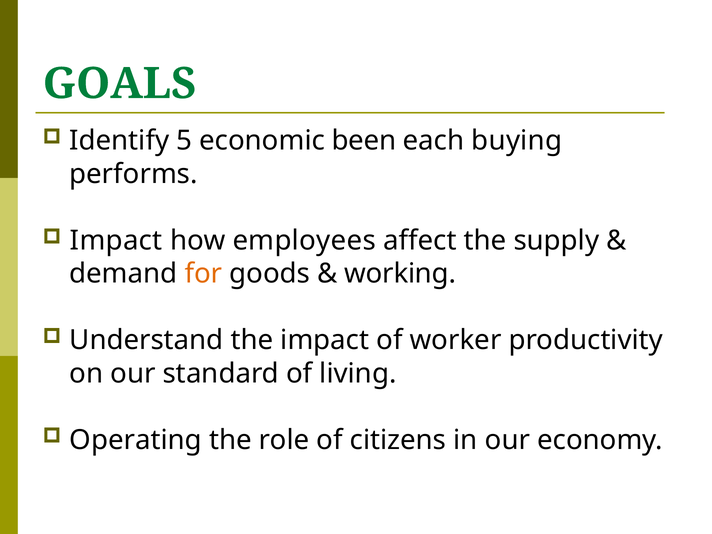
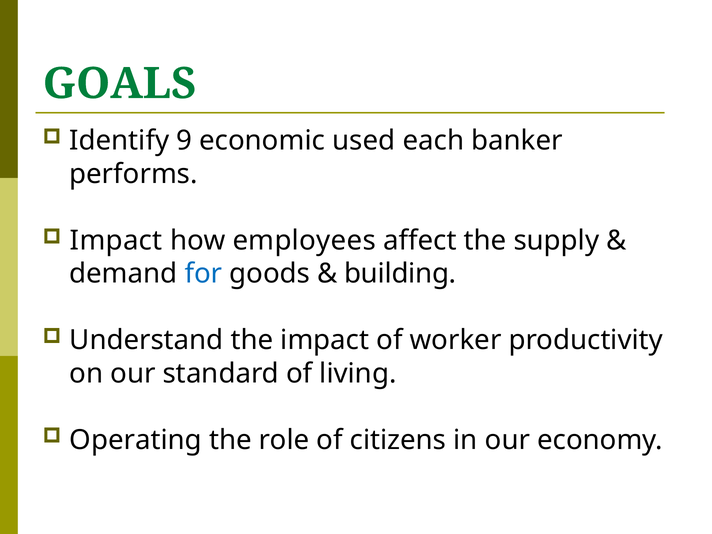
5: 5 -> 9 (184, 141)
been: been -> used (364, 141)
buying: buying -> banker (517, 141)
for colour: orange -> blue (203, 274)
working: working -> building (400, 274)
